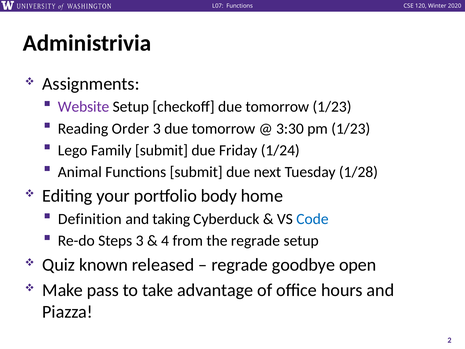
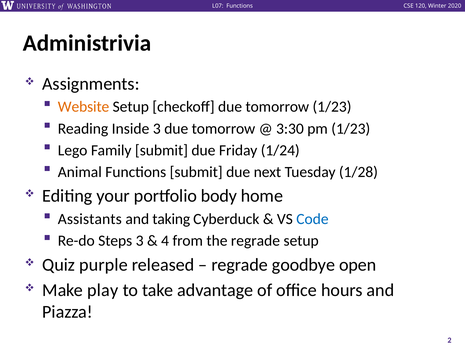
Website colour: purple -> orange (84, 107)
Order: Order -> Inside (131, 128)
Definition: Definition -> Assistants (90, 219)
known: known -> purple (103, 265)
pass: pass -> play (103, 290)
